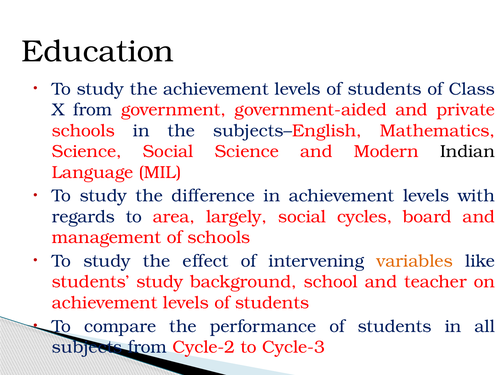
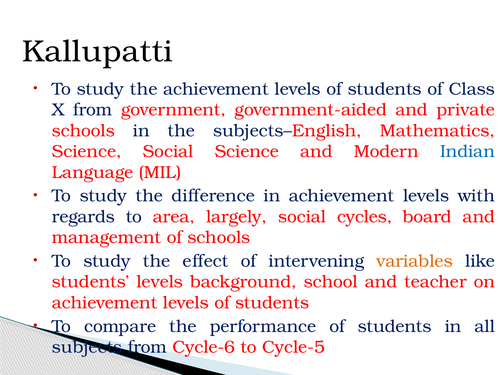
Education: Education -> Kallupatti (97, 51)
Indian colour: black -> blue (467, 151)
students study: study -> levels (160, 282)
Cycle-2: Cycle-2 -> Cycle-6 (204, 347)
Cycle-3: Cycle-3 -> Cycle-5 (294, 347)
